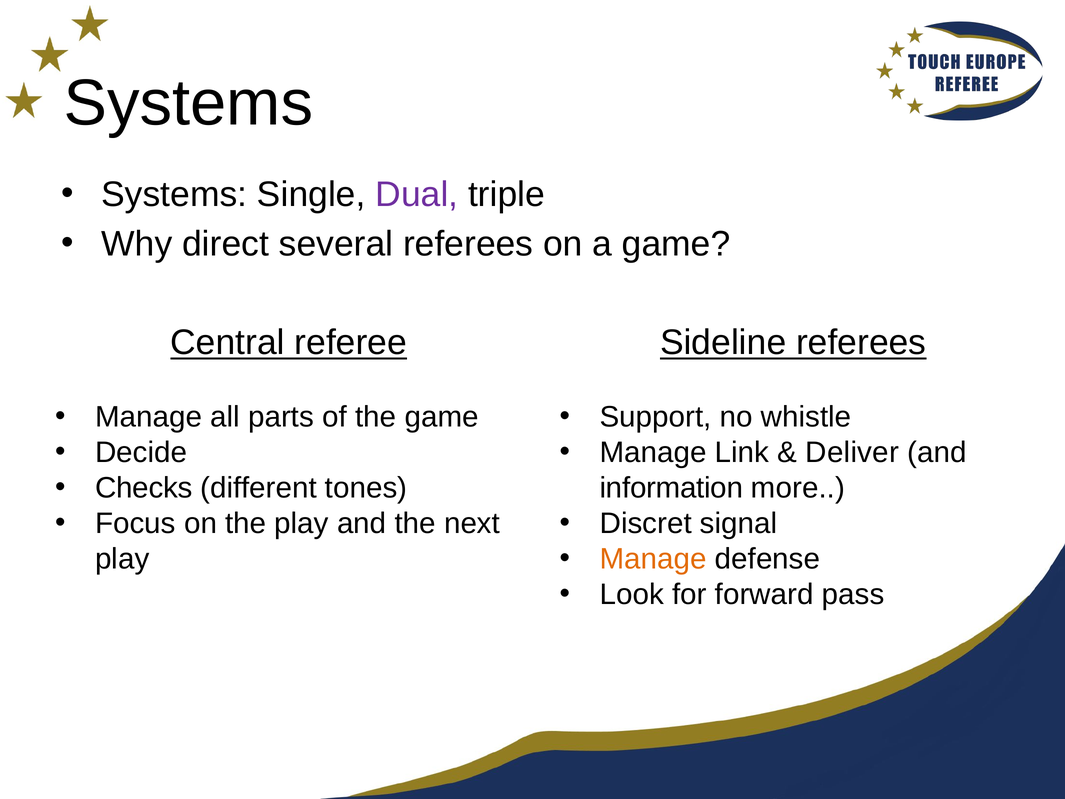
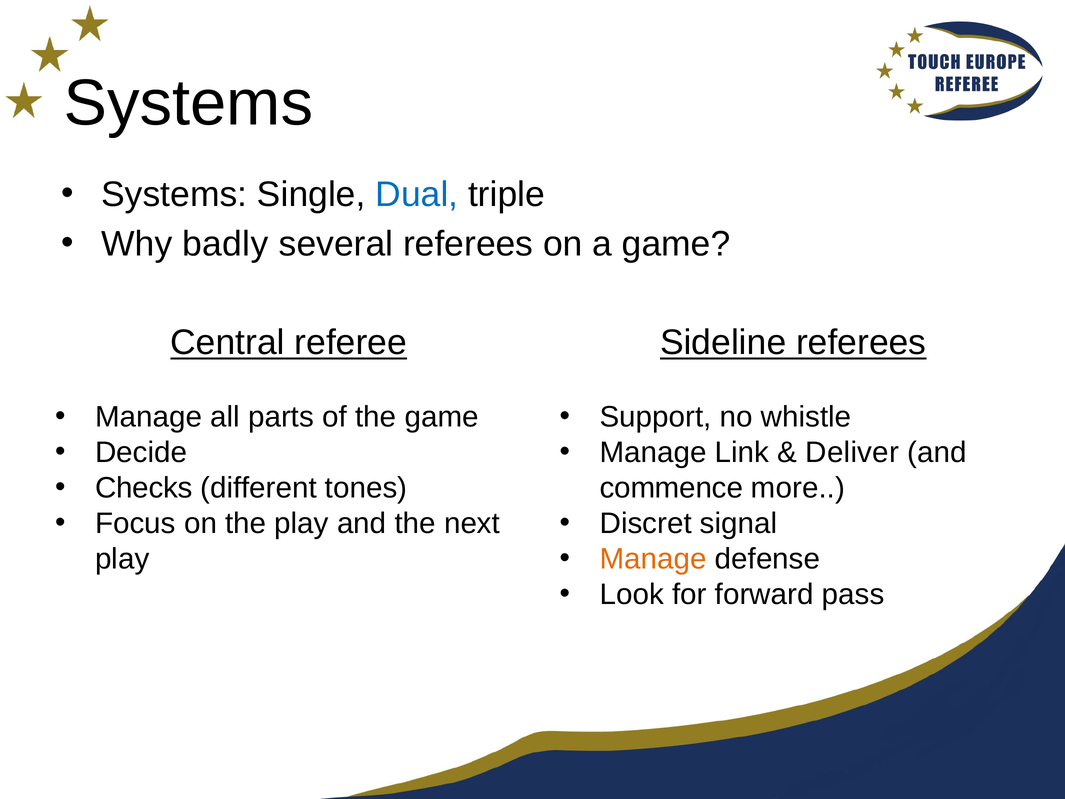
Dual colour: purple -> blue (417, 194)
direct: direct -> badly (225, 244)
information: information -> commence (671, 488)
